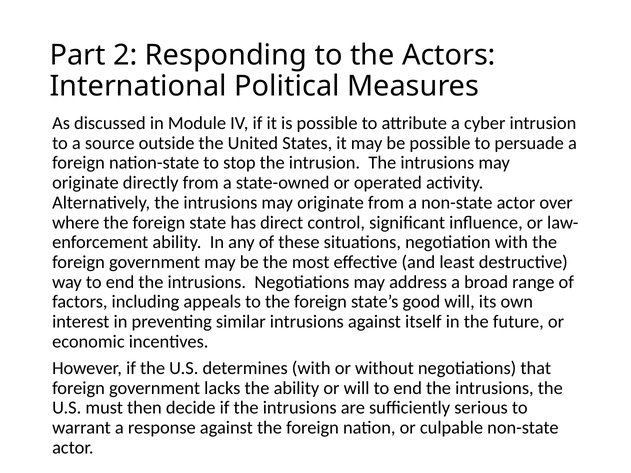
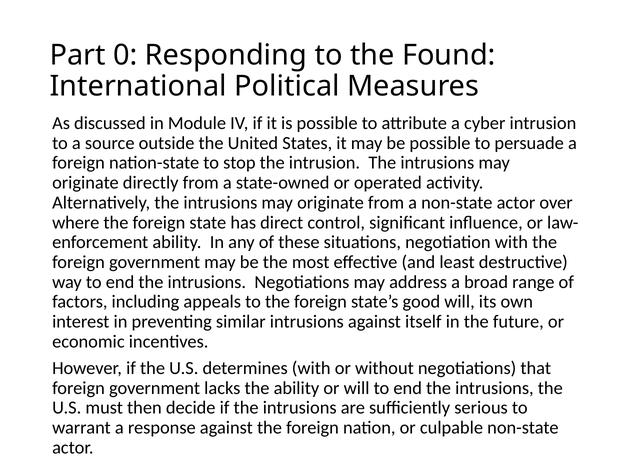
2: 2 -> 0 (125, 55)
Actors: Actors -> Found (449, 55)
